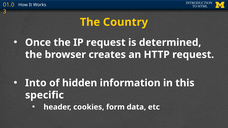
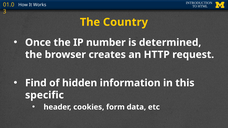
IP request: request -> number (106, 43)
Into: Into -> Find (36, 83)
